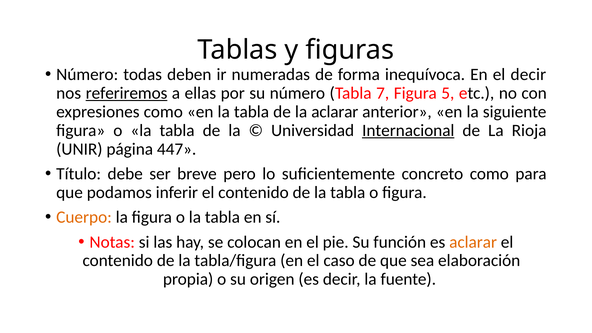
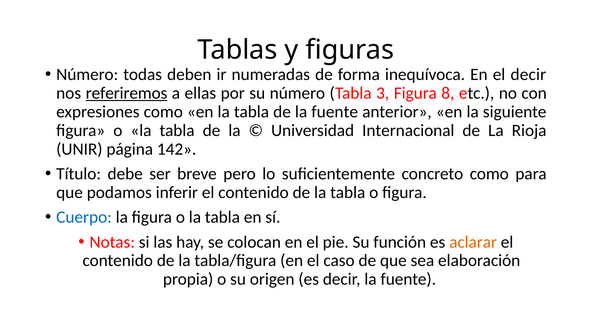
7: 7 -> 3 (383, 93)
5: 5 -> 8 (448, 93)
de la aclarar: aclarar -> fuente (335, 112)
Internacional underline: present -> none (408, 130)
447: 447 -> 142 (177, 149)
Cuerpo colour: orange -> blue (84, 217)
